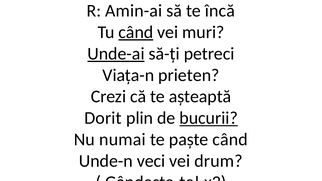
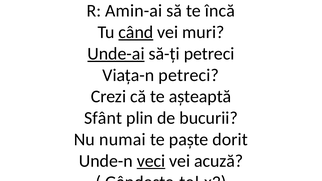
Viața-n prieten: prieten -> petreci (189, 75)
Dorit: Dorit -> Sfânt (103, 118)
bucurii underline: present -> none (209, 118)
paște când: când -> dorit (230, 140)
veci underline: none -> present (151, 161)
drum: drum -> acuză (219, 161)
